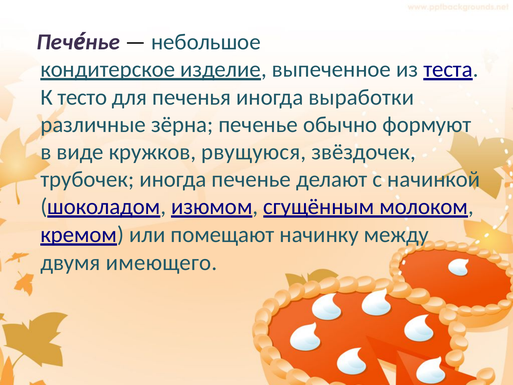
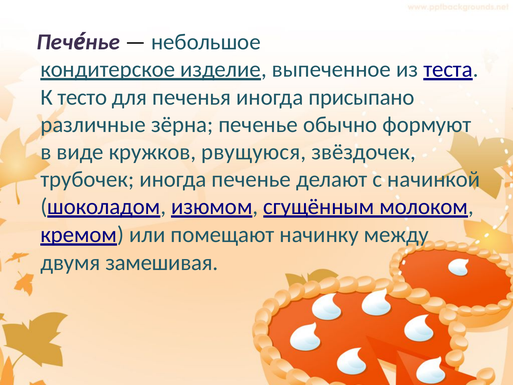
выработки: выработки -> присыпано (362, 97)
имеющего: имеющего -> замешивая (162, 262)
